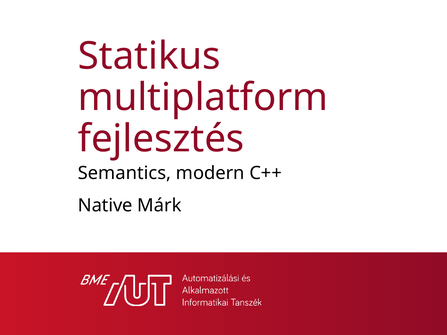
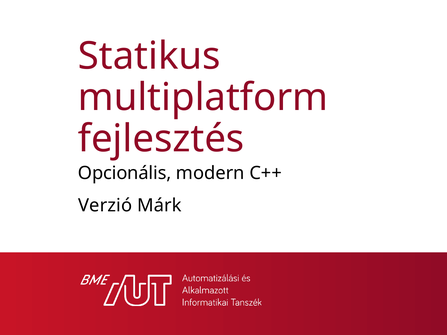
Semantics: Semantics -> Opcionális (125, 173)
Native: Native -> Verzió (105, 206)
